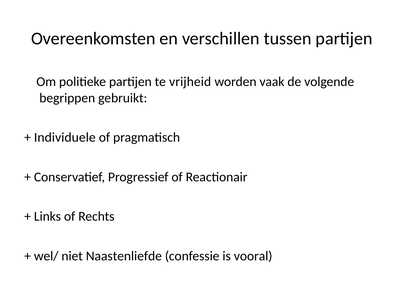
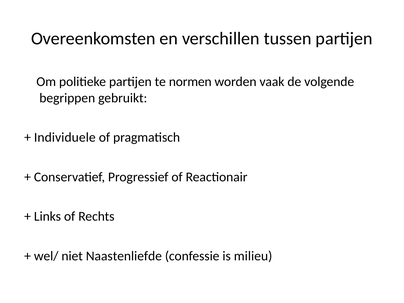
vrijheid: vrijheid -> normen (190, 82)
vooral: vooral -> milieu (253, 256)
